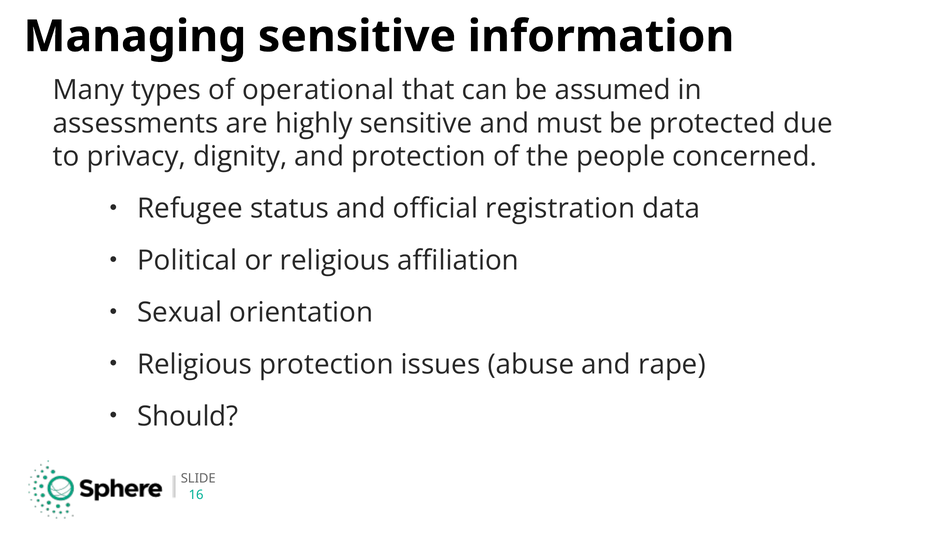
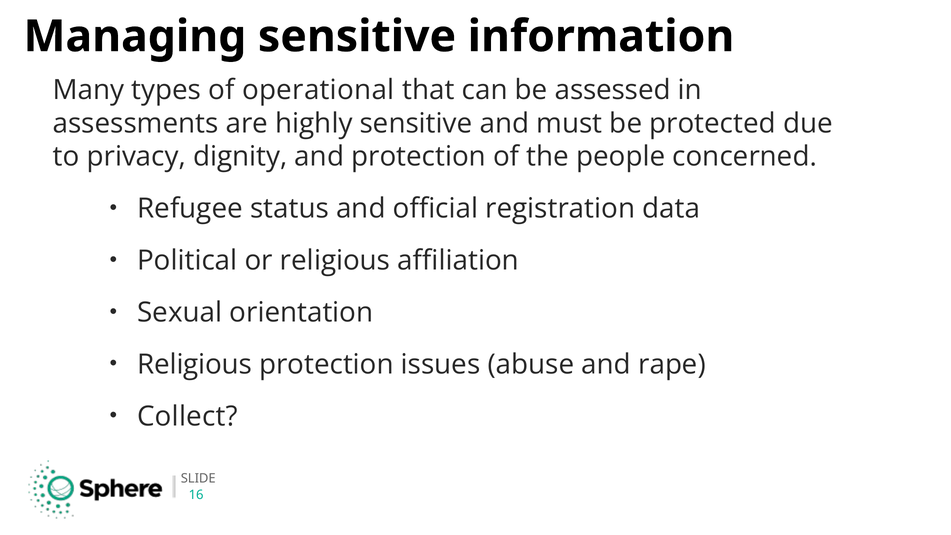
assumed: assumed -> assessed (613, 90)
Should: Should -> Collect (188, 417)
